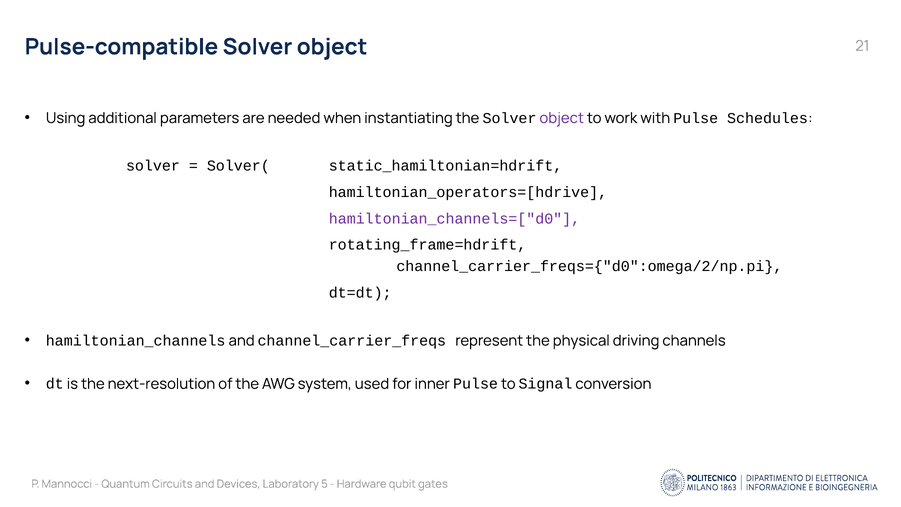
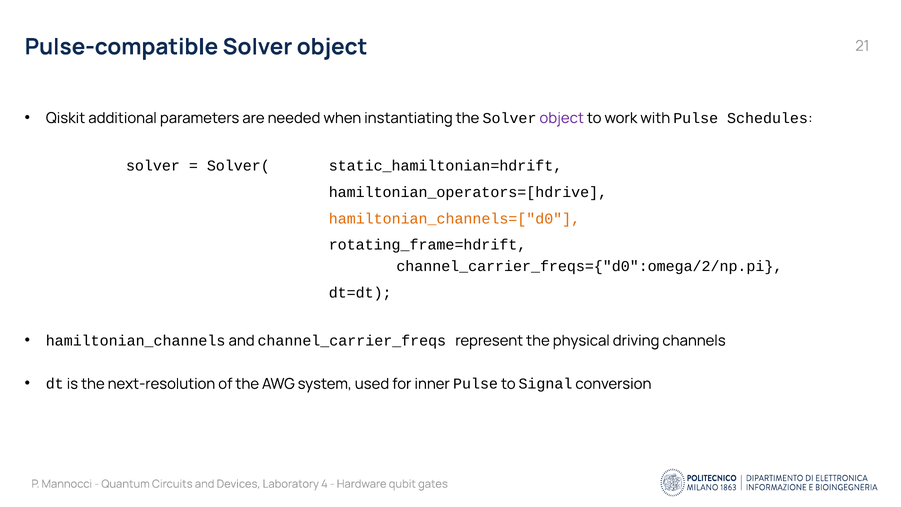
Using: Using -> Qiskit (66, 118)
hamiltonian_channels=["d0 colour: purple -> orange (455, 218)
5: 5 -> 4 (324, 484)
